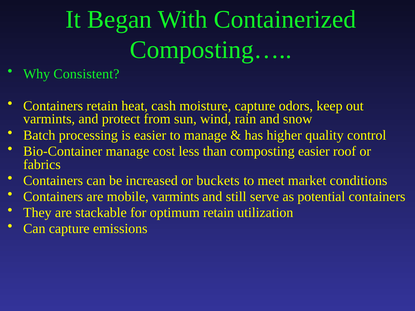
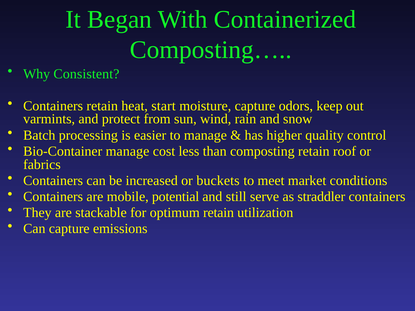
cash: cash -> start (164, 106)
composting easier: easier -> retain (314, 151)
mobile varmints: varmints -> potential (176, 197)
potential: potential -> straddler (321, 197)
